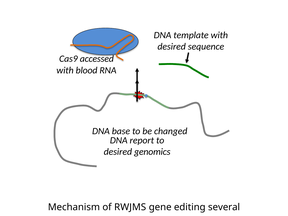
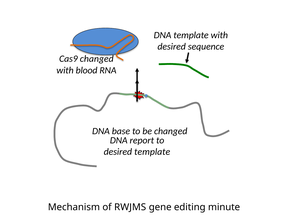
Cas9 accessed: accessed -> changed (97, 59)
desired genomics: genomics -> template (152, 152)
several: several -> minute (224, 207)
